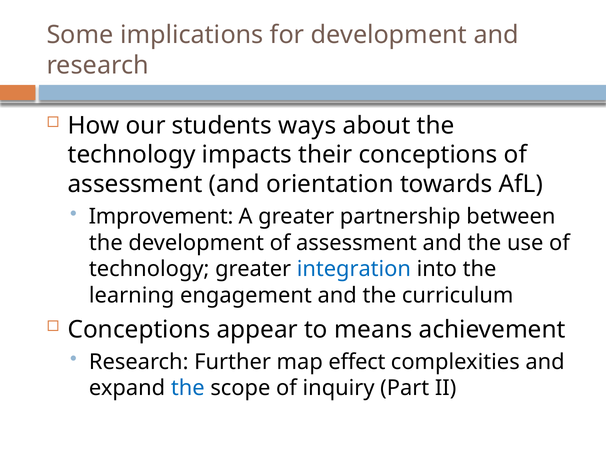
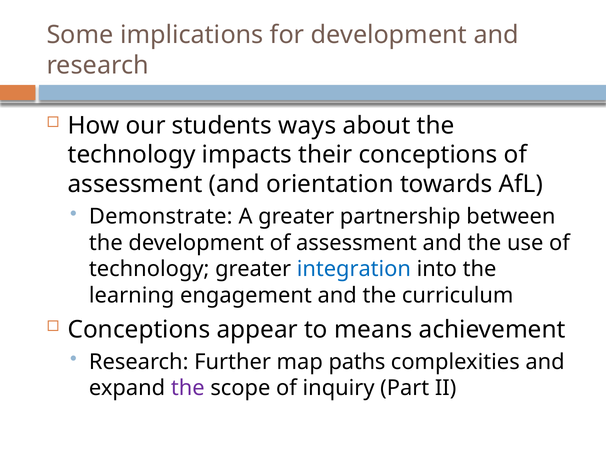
Improvement: Improvement -> Demonstrate (161, 216)
effect: effect -> paths (357, 361)
the colour: blue -> purple (188, 388)
